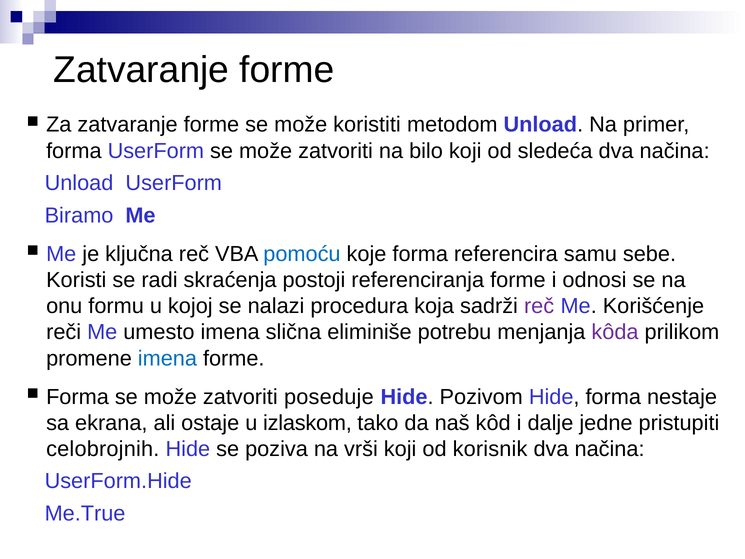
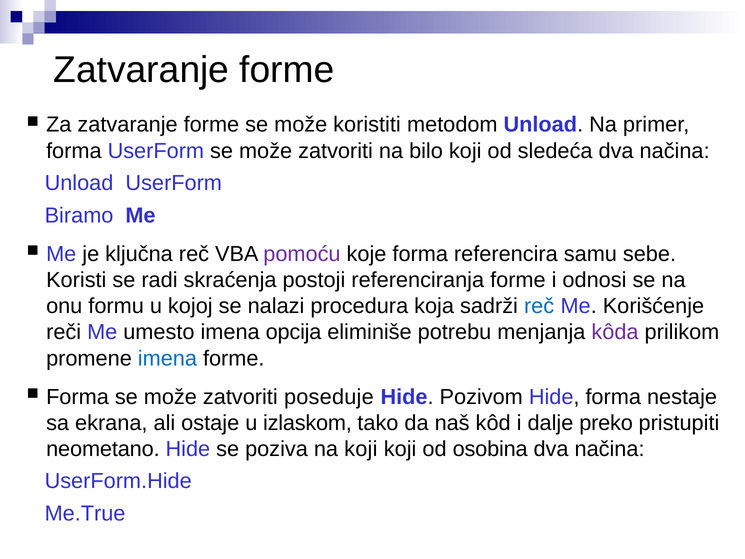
pomoću colour: blue -> purple (302, 254)
reč colour: purple -> blue (539, 306)
slična: slična -> opcija (294, 332)
jedne: jedne -> preko (606, 423)
celobrojnih: celobrojnih -> neometano (103, 449)
na vrši: vrši -> koji (361, 449)
korisnik: korisnik -> osobina (490, 449)
